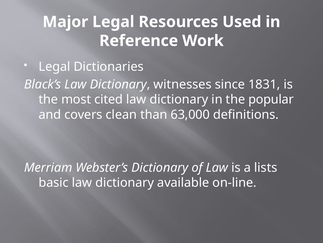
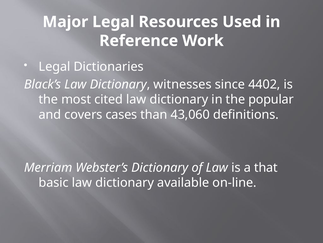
1831: 1831 -> 4402 (264, 84)
clean: clean -> cases (121, 114)
63,000: 63,000 -> 43,060 (190, 114)
lists: lists -> that (266, 167)
